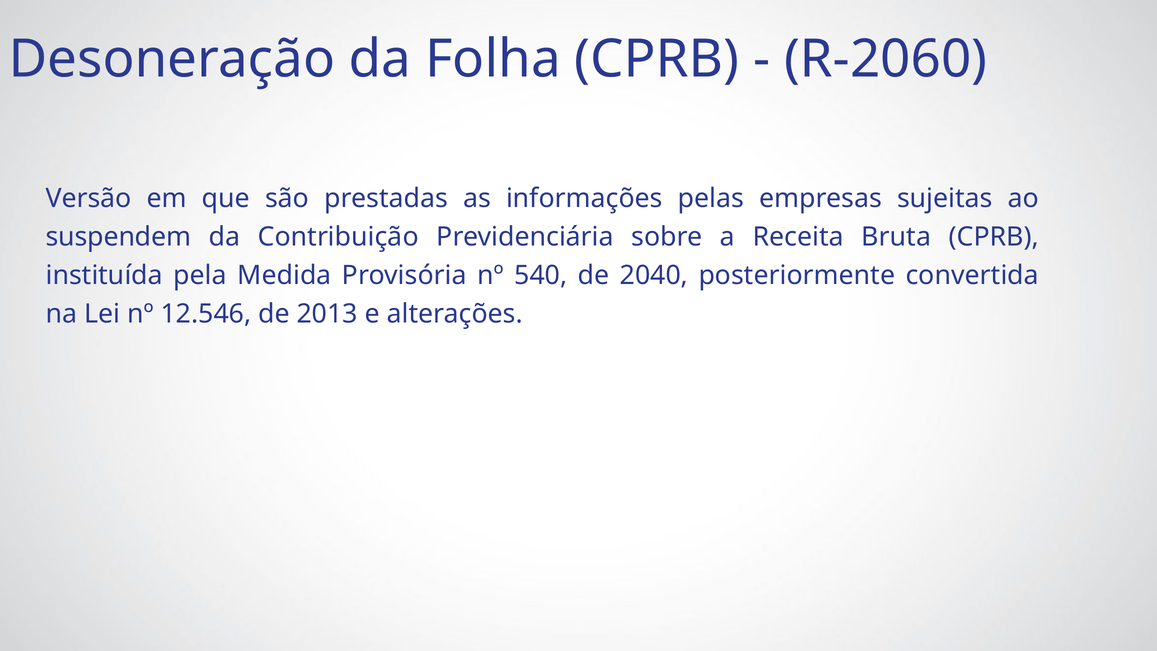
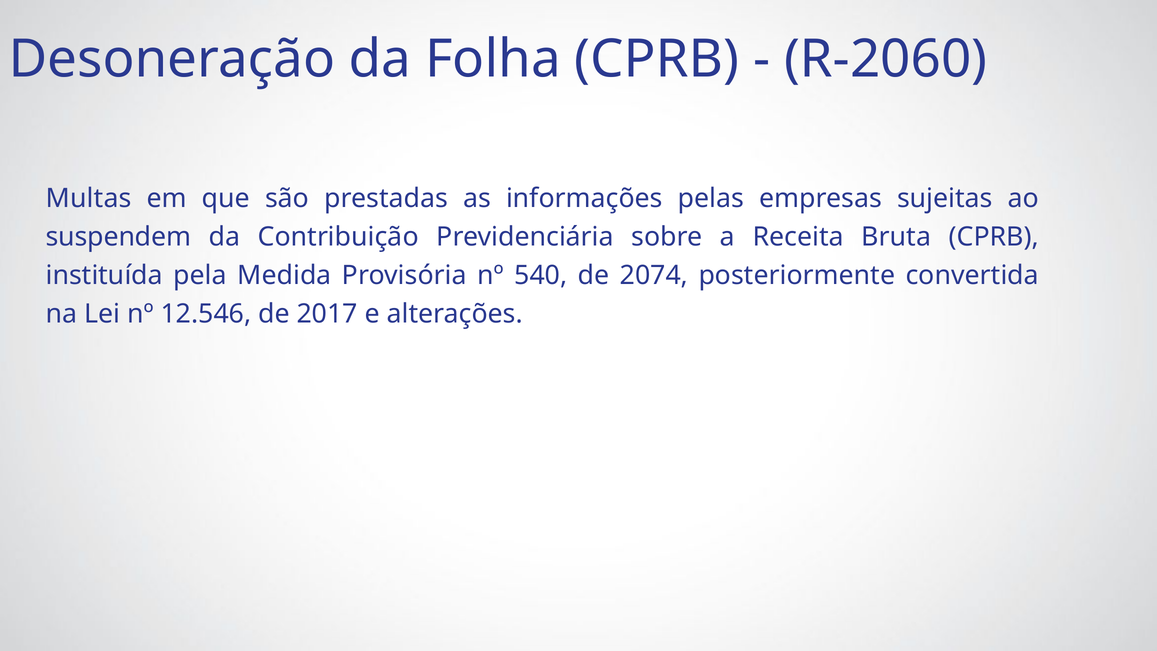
Versão: Versão -> Multas (89, 198)
2040: 2040 -> 2074 (654, 275)
2013: 2013 -> 2017 (327, 314)
